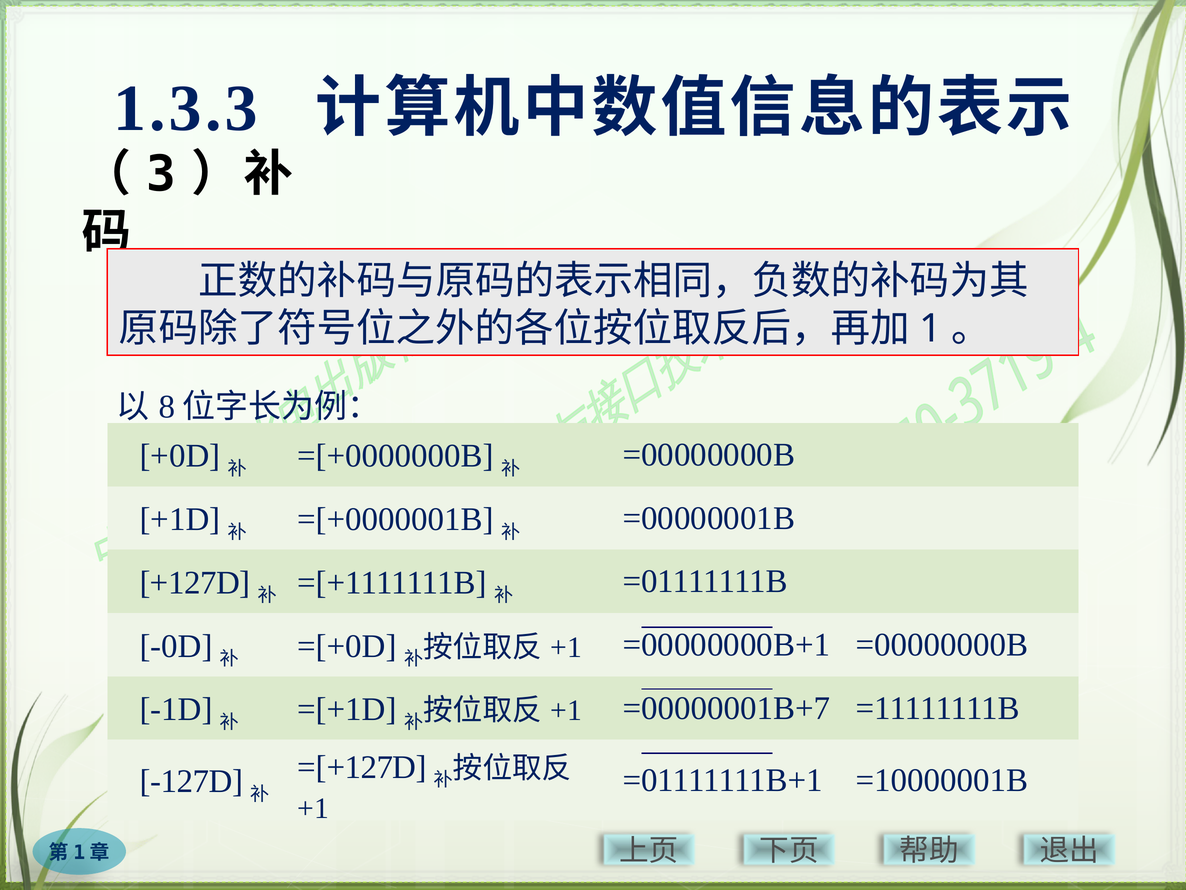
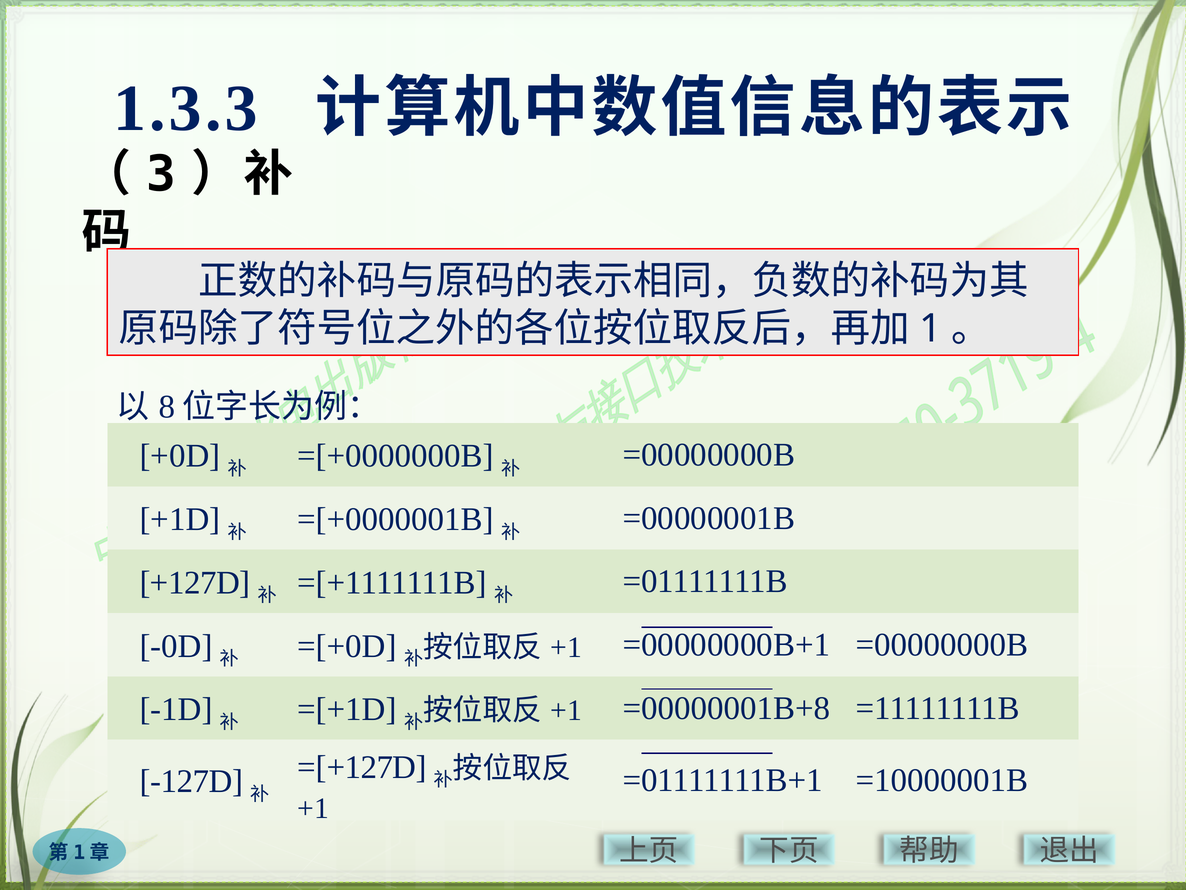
=00000001B+7: =00000001B+7 -> =00000001B+8 (726, 708)
